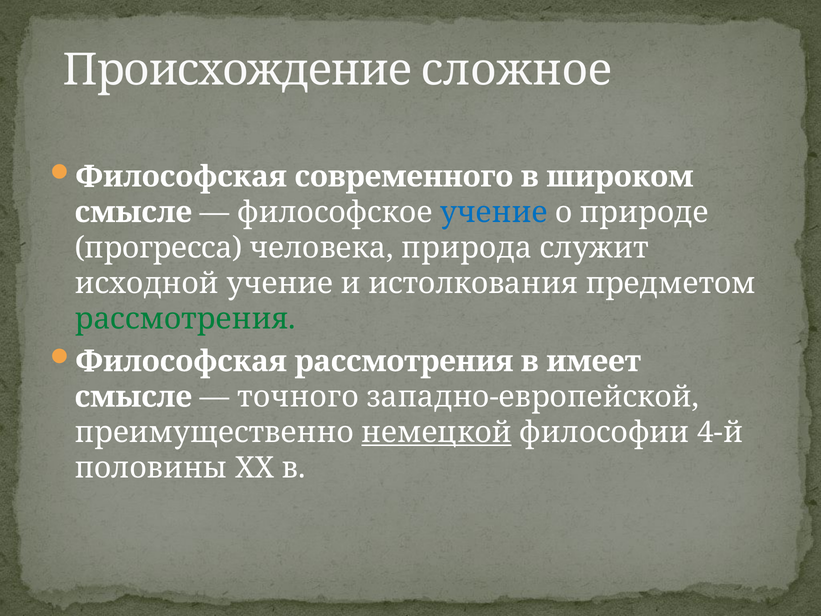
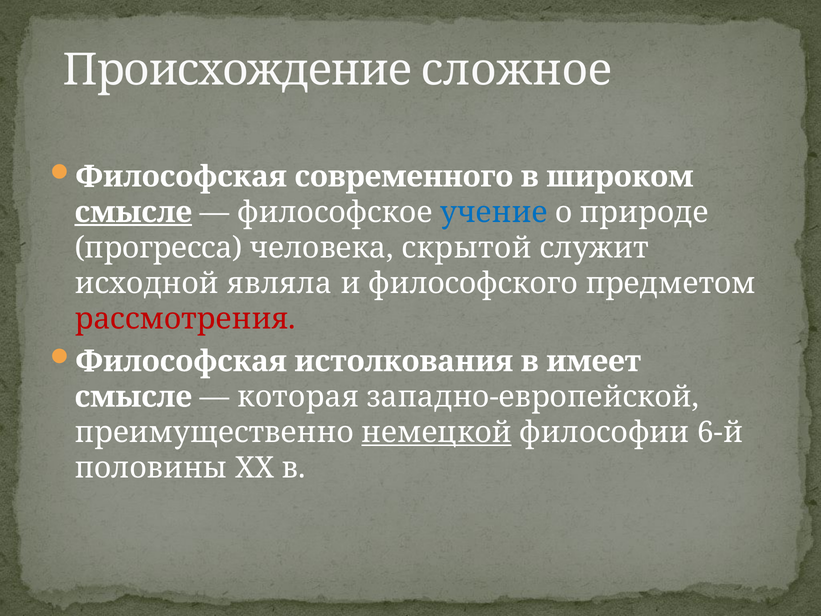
смысле underline: none -> present (133, 212)
природа: природа -> скрытой (467, 248)
исходной учение: учение -> являла (280, 283)
истолкования: истолкования -> философского (473, 283)
рассмотрения colour: green -> red (185, 319)
Философская рассмотрения: рассмотрения -> истолкования (404, 361)
точного: точного -> которая (298, 397)
4-й: 4-й -> 6-й (720, 432)
